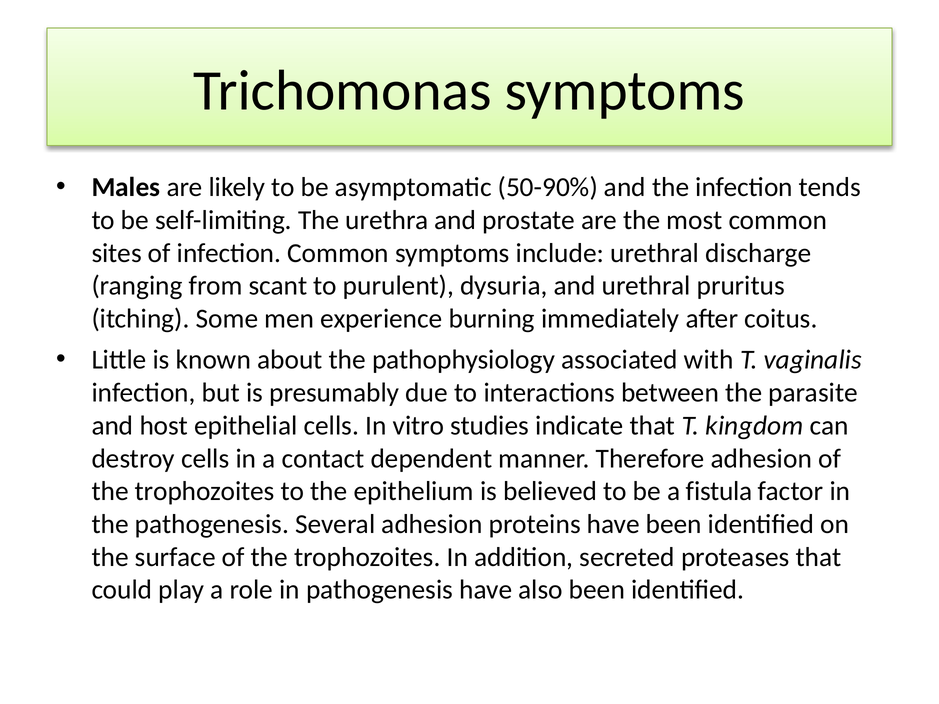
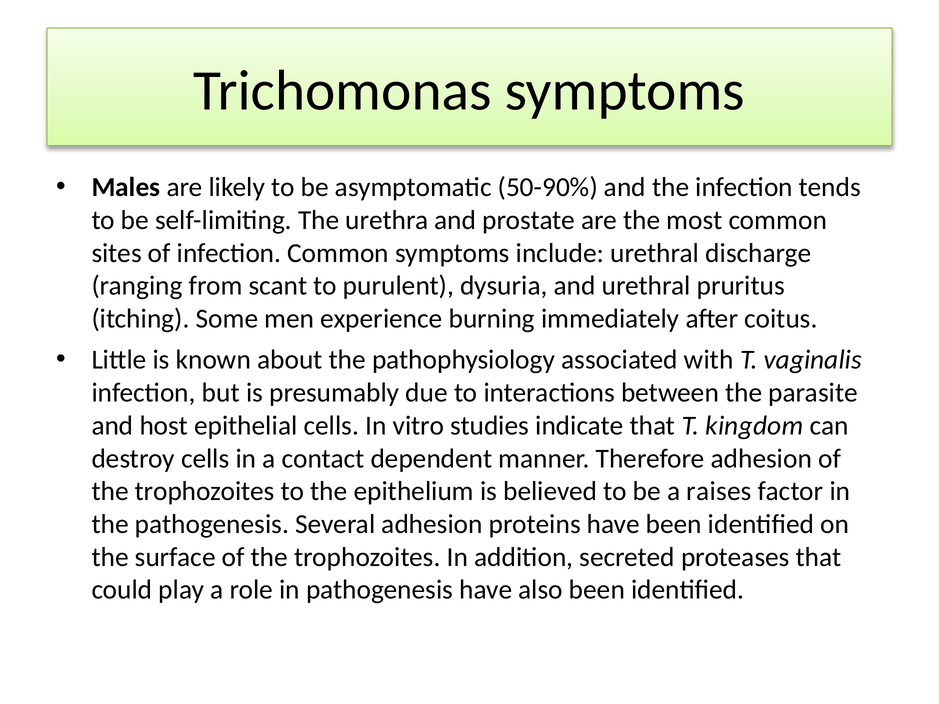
fistula: fistula -> raises (719, 492)
